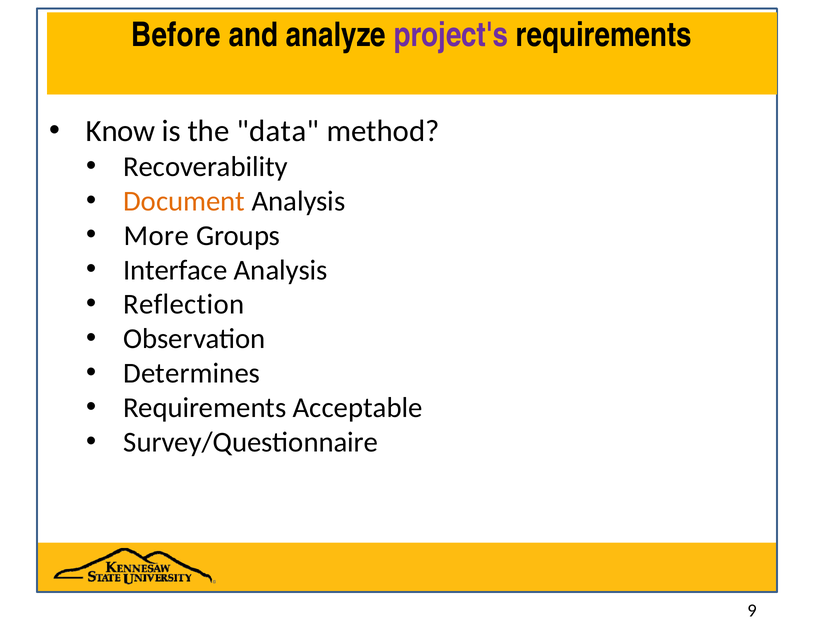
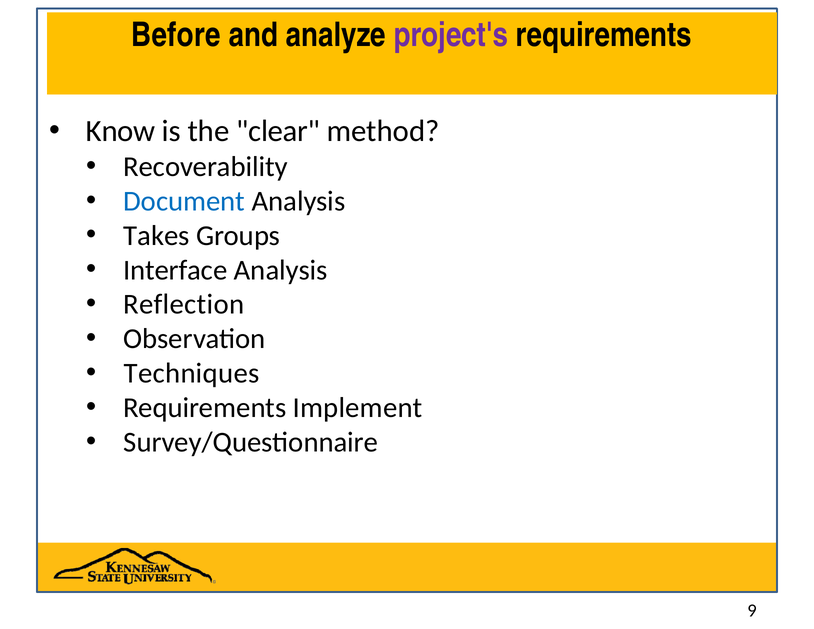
data: data -> clear (278, 131)
Document colour: orange -> blue (184, 201)
More: More -> Takes (156, 236)
Determines: Determines -> Techniques (192, 373)
Acceptable: Acceptable -> Implement (358, 408)
